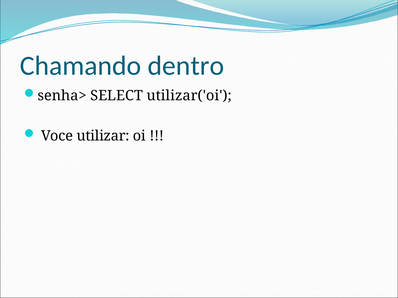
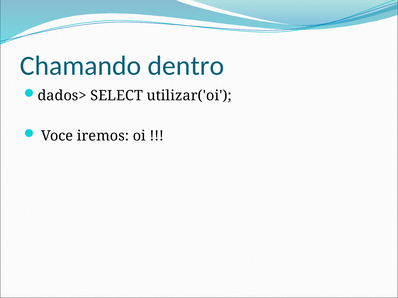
senha>: senha> -> dados> (62, 96)
utilizar: utilizar -> iremos (103, 136)
